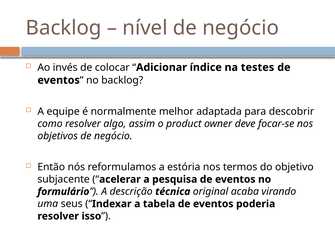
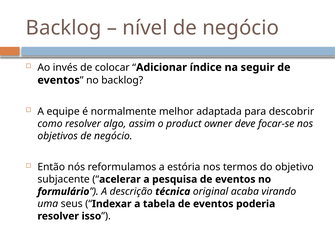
testes: testes -> seguir (258, 67)
